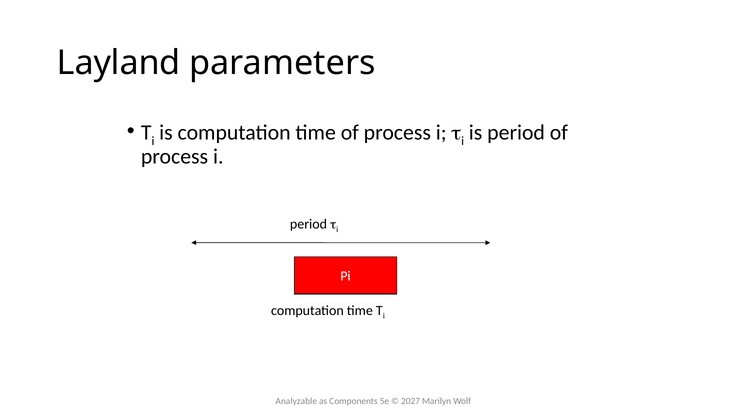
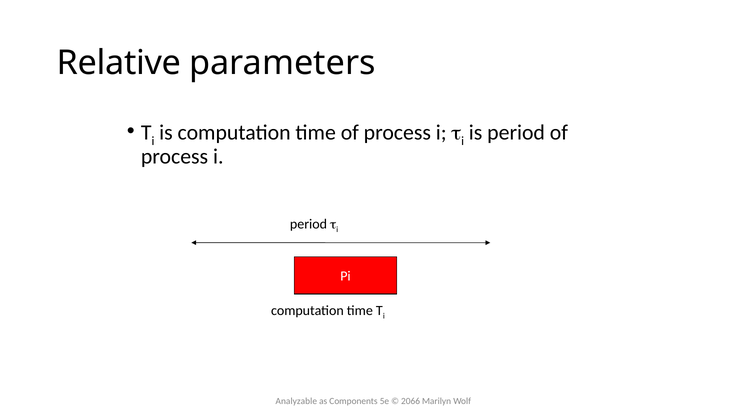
Layland: Layland -> Relative (119, 63)
2027: 2027 -> 2066 (411, 401)
